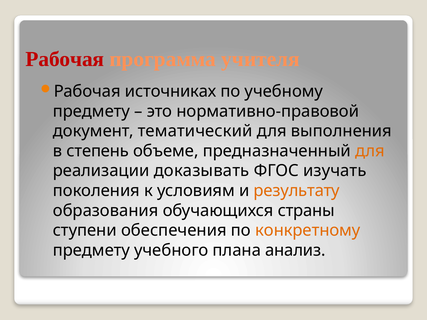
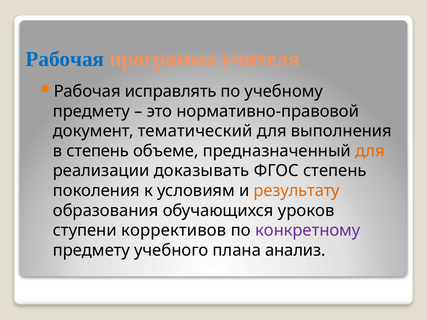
Рабочая colour: red -> blue (65, 59)
источниках: источниках -> исправлять (171, 91)
ФГОС изучать: изучать -> степень (335, 171)
страны: страны -> уроков (306, 211)
обеспечения: обеспечения -> коррективов (174, 231)
конкретному colour: orange -> purple (308, 231)
